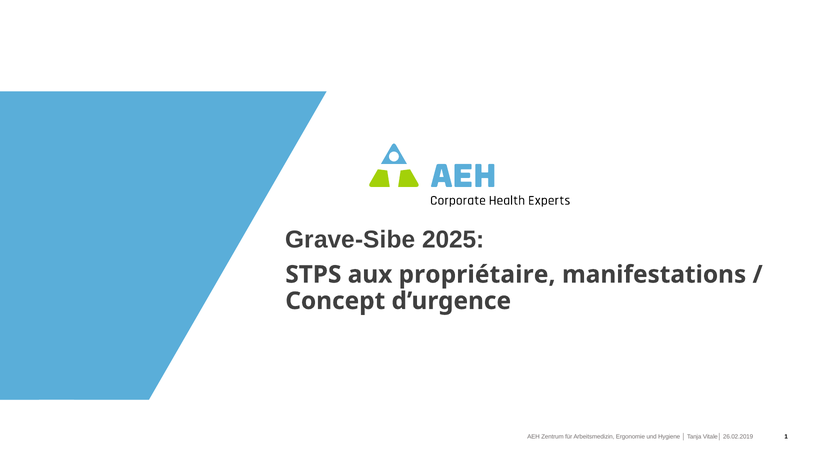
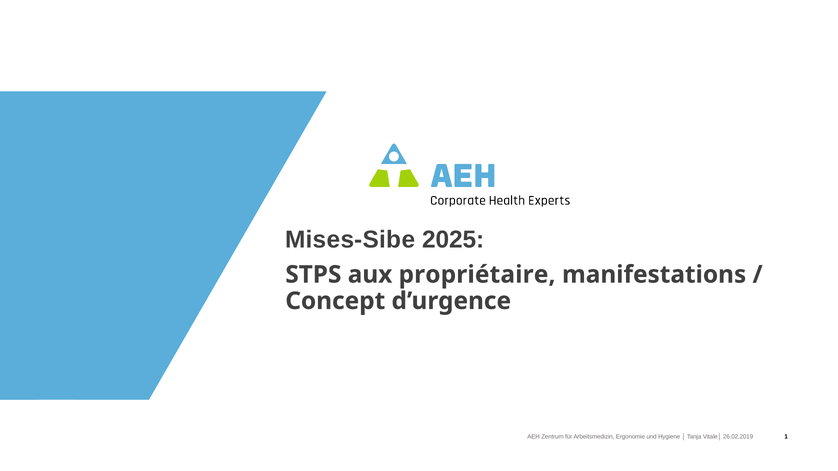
Grave-Sibe: Grave-Sibe -> Mises-Sibe (350, 240)
